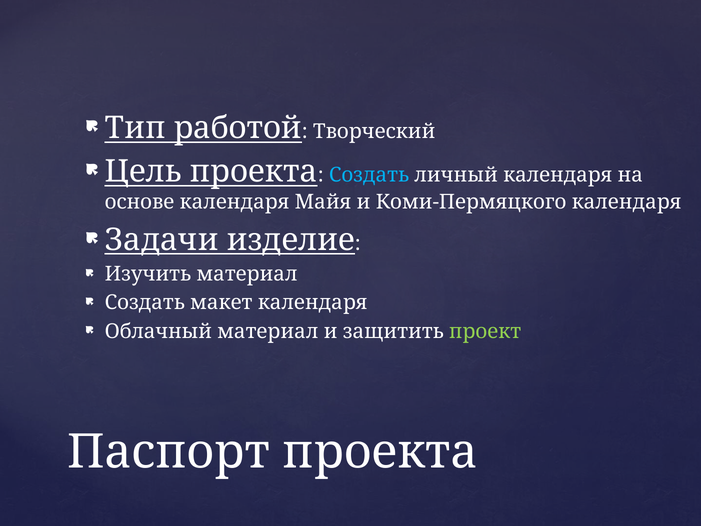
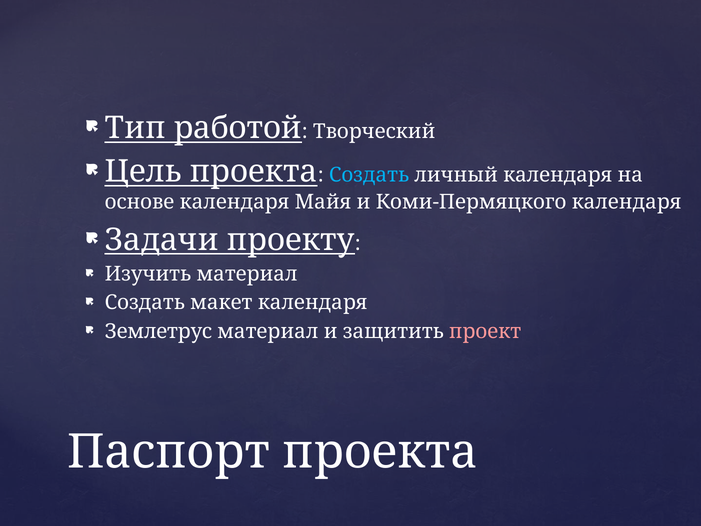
изделие: изделие -> проекту (291, 240)
Облачный: Облачный -> Землетрус (158, 331)
проект colour: light green -> pink (485, 331)
